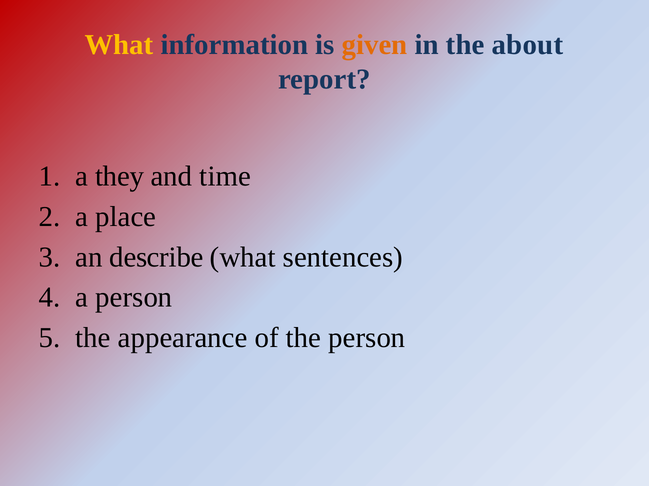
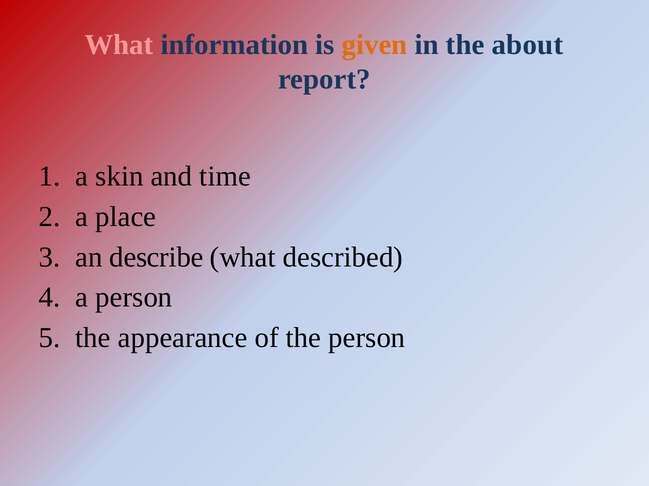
What colour: yellow -> pink (119, 45)
they: they -> skin (119, 177)
sentences: sentences -> described (343, 257)
